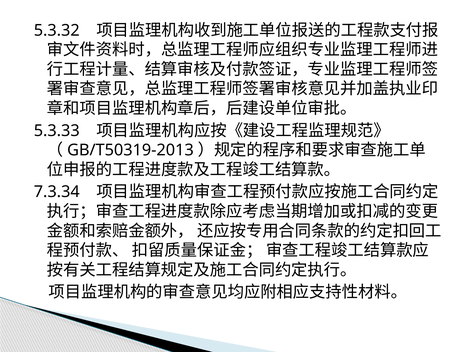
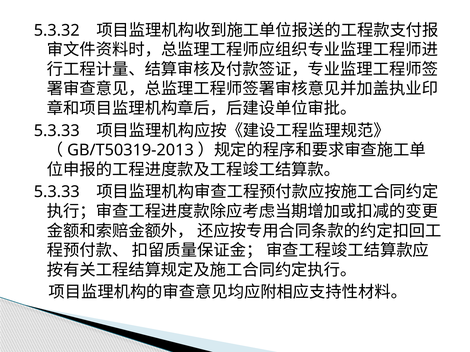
7.3.34: 7.3.34 -> 5.3.33 (57, 192)
